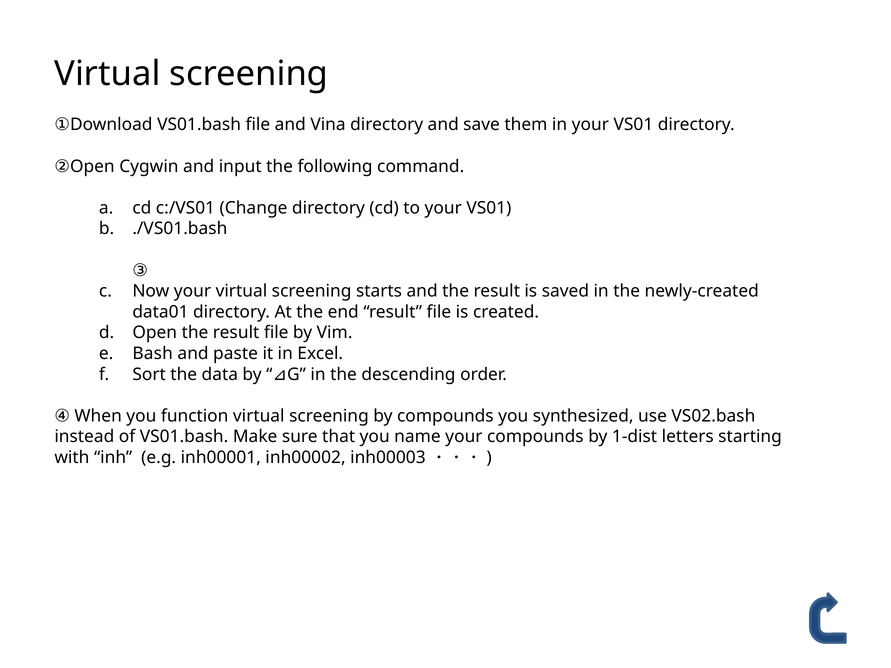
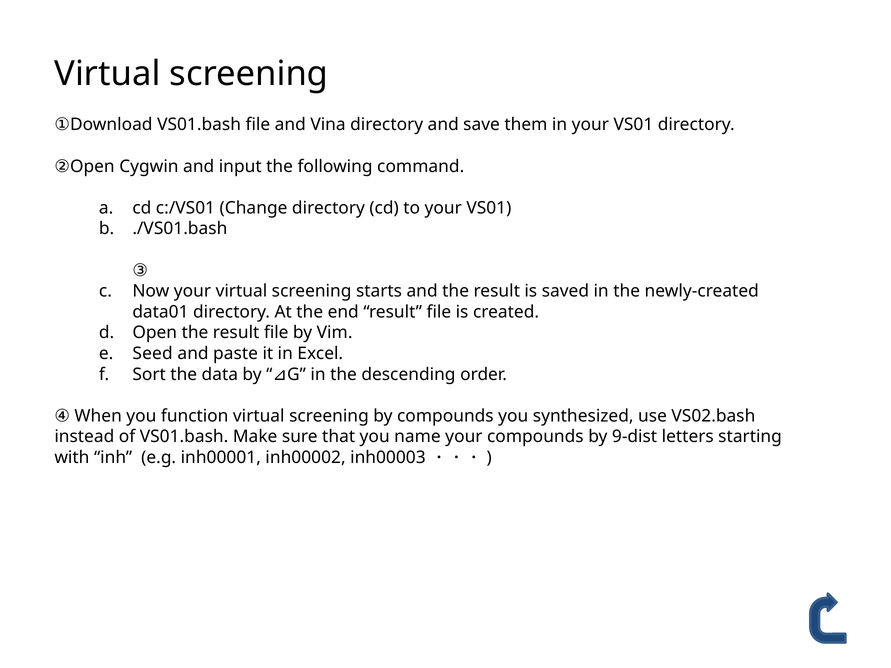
Bash: Bash -> Seed (153, 354)
1-dist: 1-dist -> 9-dist (635, 437)
